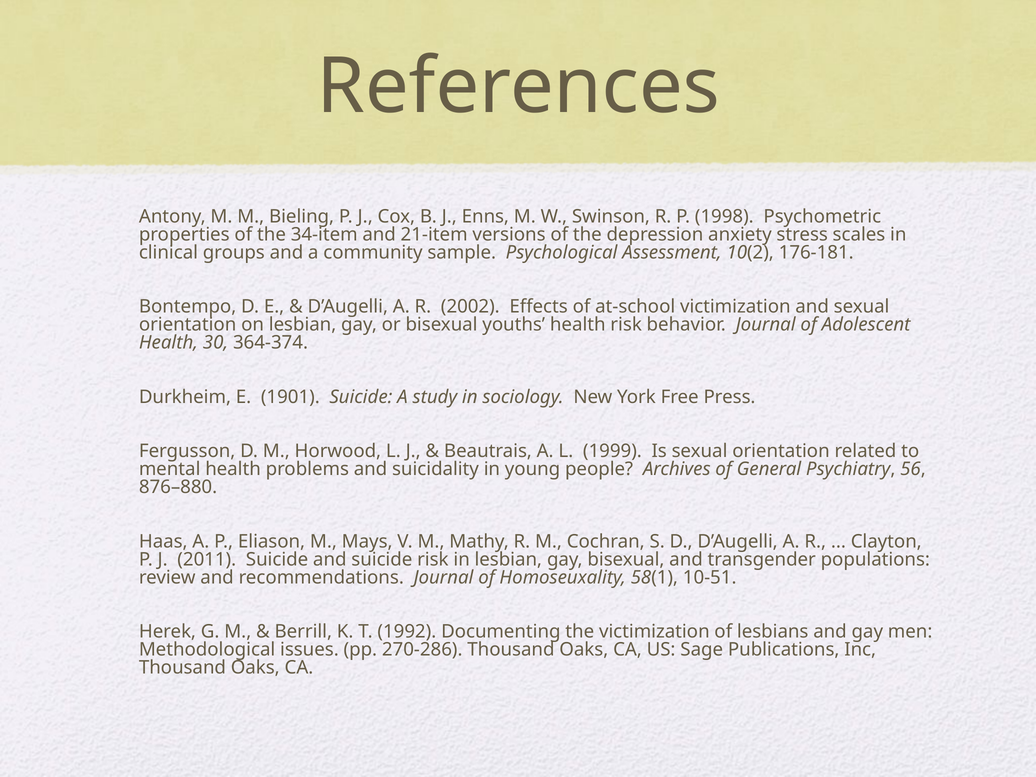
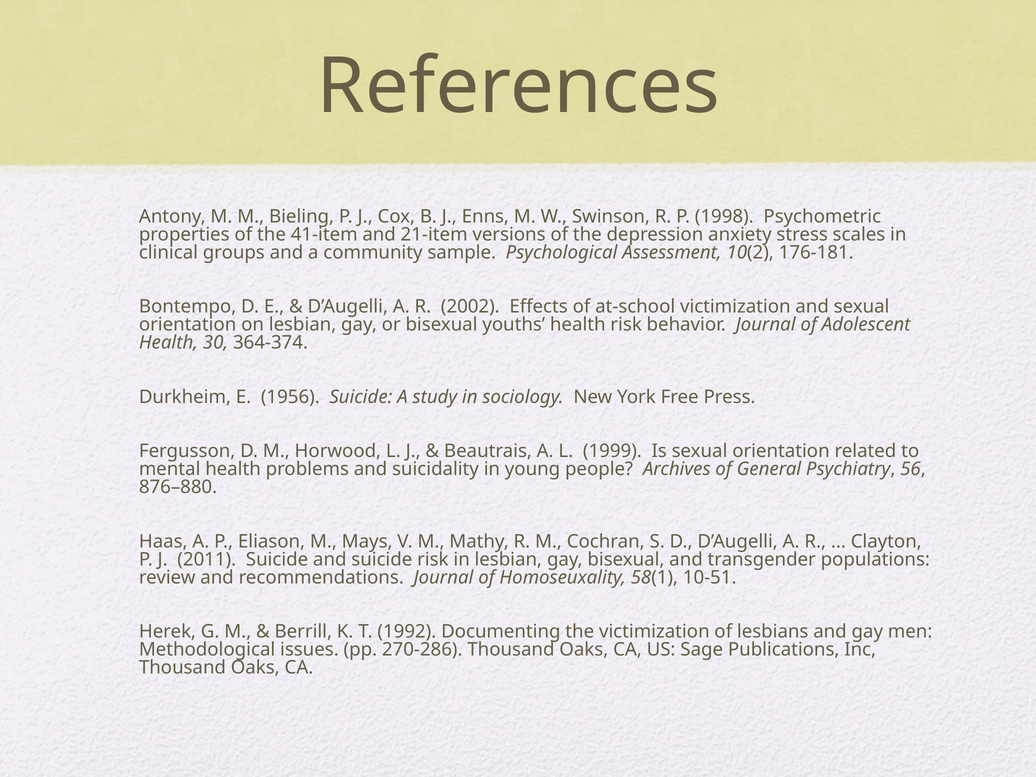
34-item: 34-item -> 41-item (324, 235)
1901: 1901 -> 1956 (290, 397)
